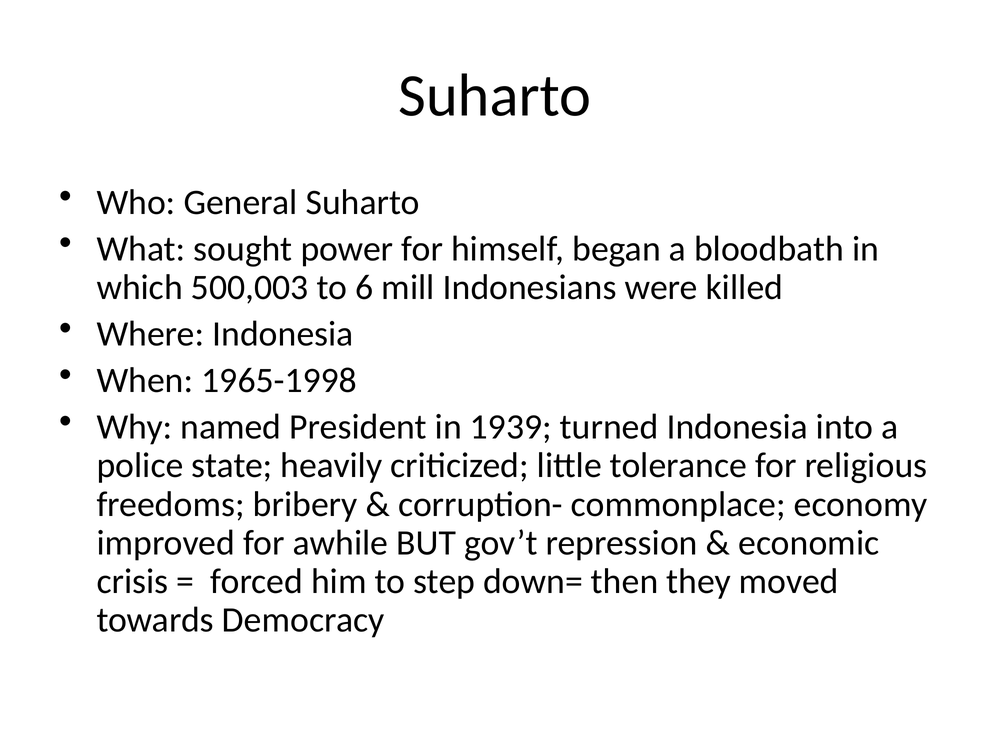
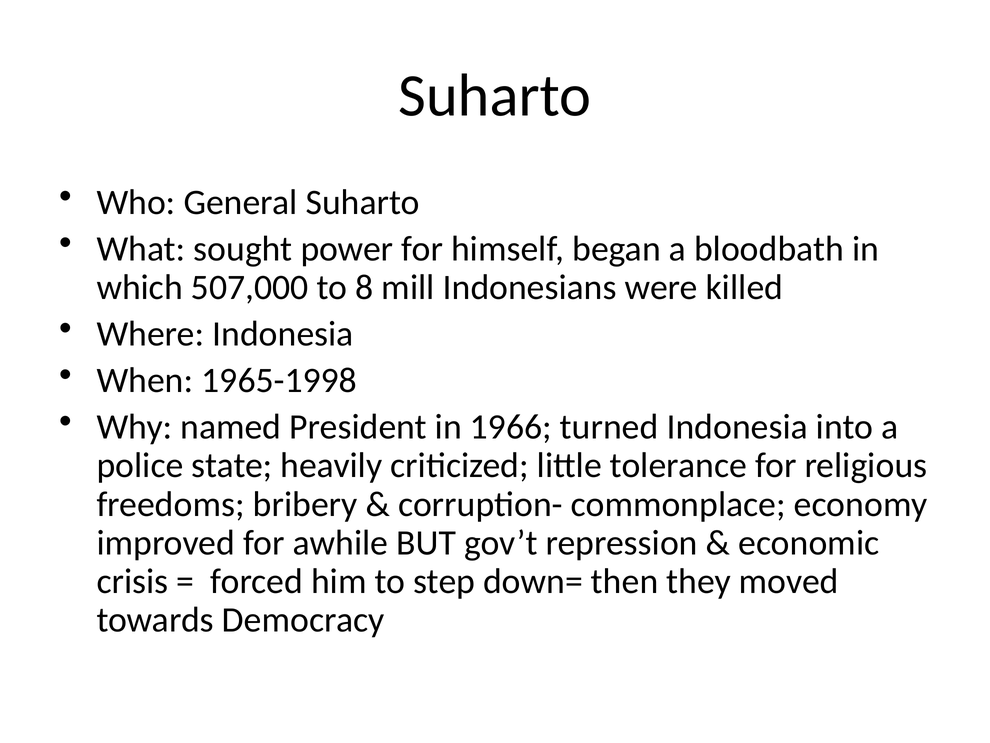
500,003: 500,003 -> 507,000 (250, 287)
6: 6 -> 8 (364, 287)
1939: 1939 -> 1966 (511, 427)
